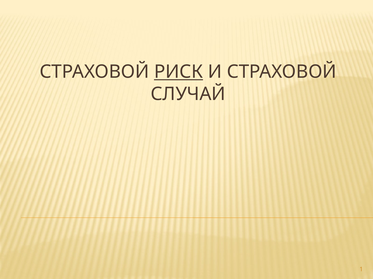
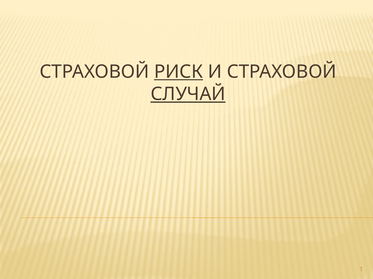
СЛУЧАЙ underline: none -> present (188, 94)
